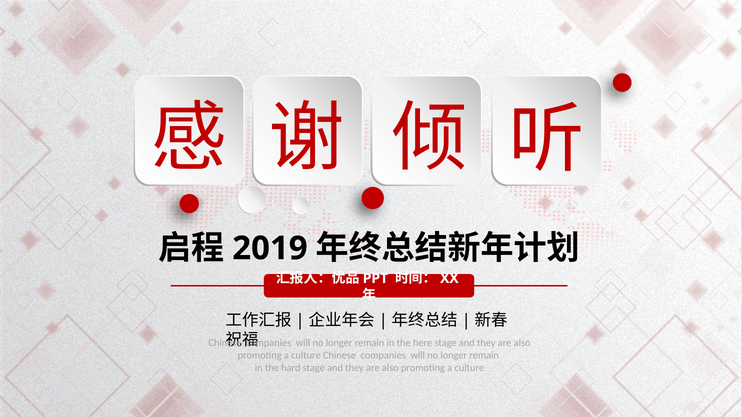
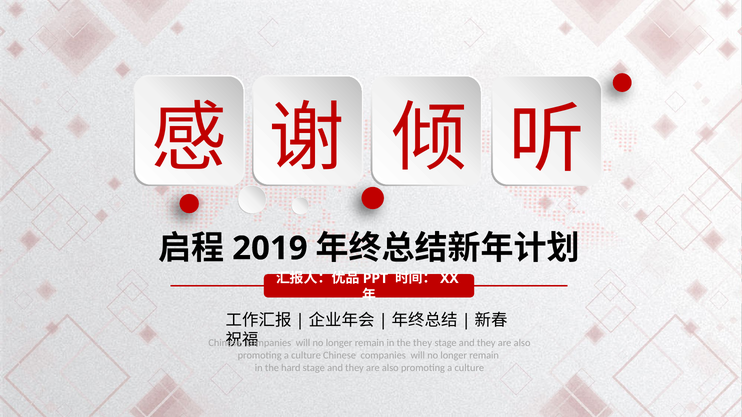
the here: here -> they (423, 343)
